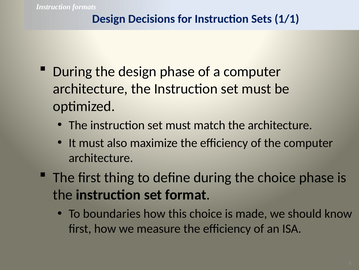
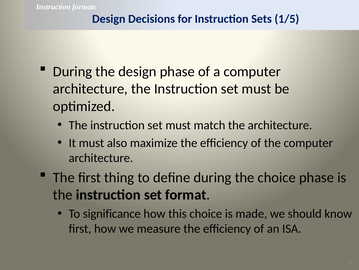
1/1: 1/1 -> 1/5 (287, 19)
boundaries: boundaries -> significance (112, 213)
